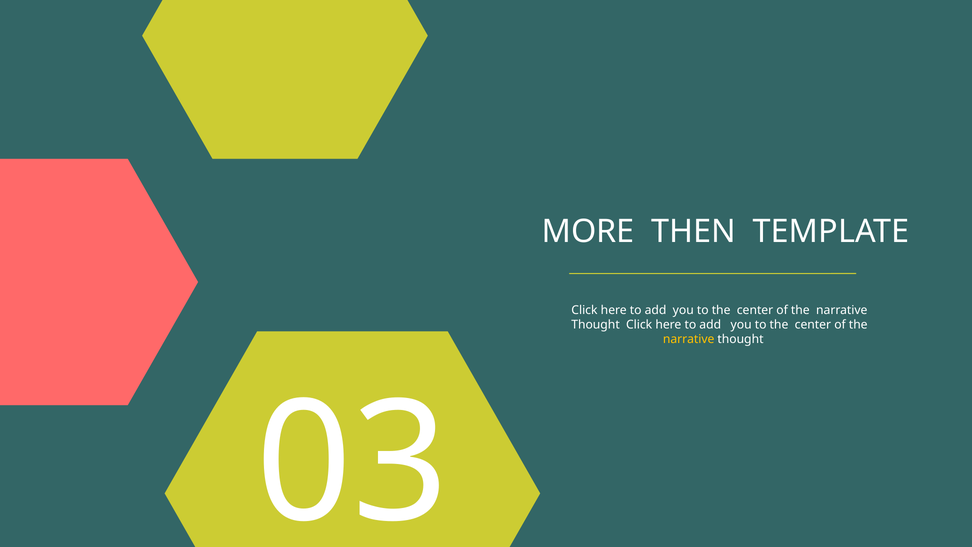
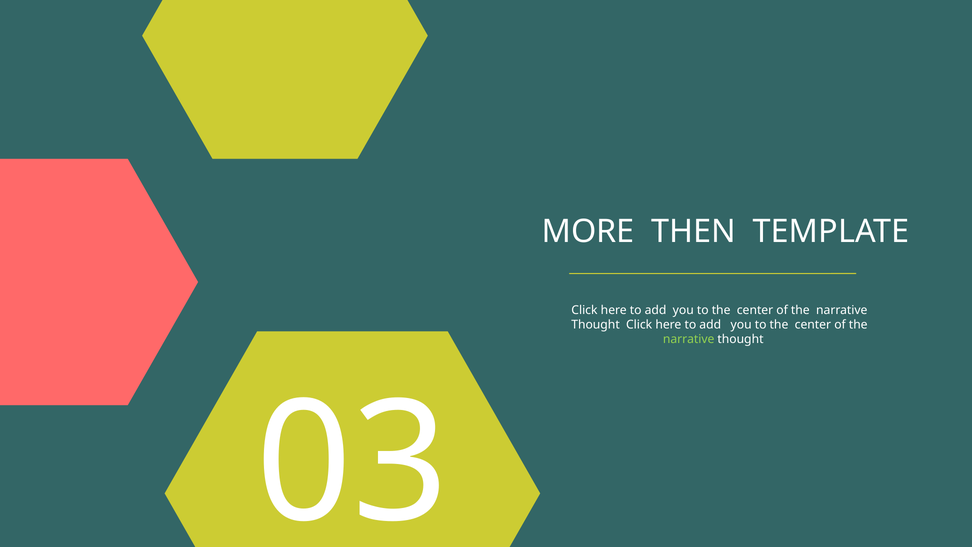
narrative colour: yellow -> light green (689, 339)
